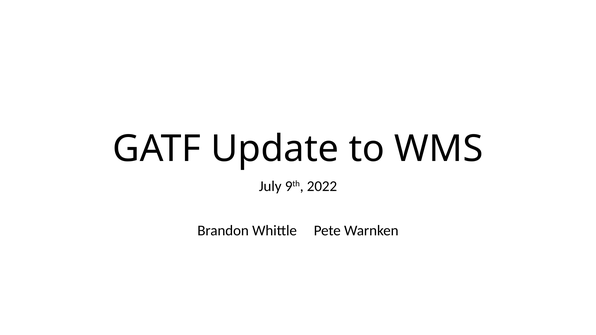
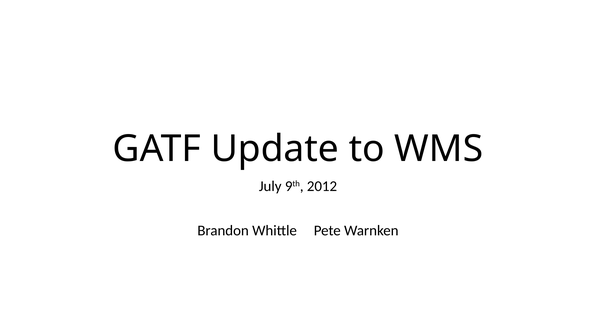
2022: 2022 -> 2012 (322, 186)
